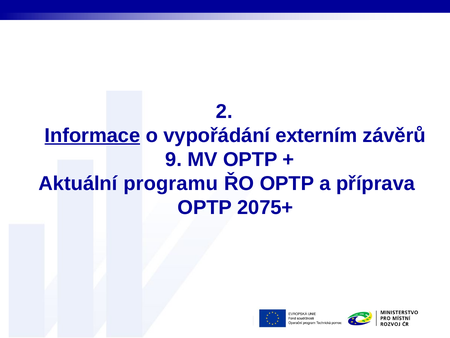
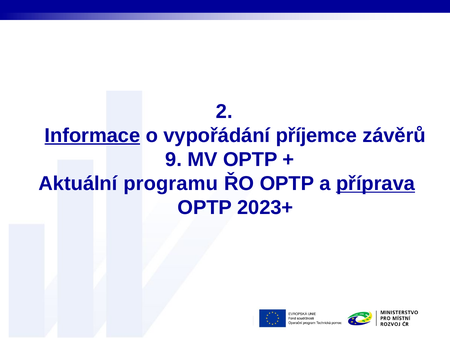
externím: externím -> příjemce (316, 135)
příprava underline: none -> present (375, 183)
2075+: 2075+ -> 2023+ (265, 207)
